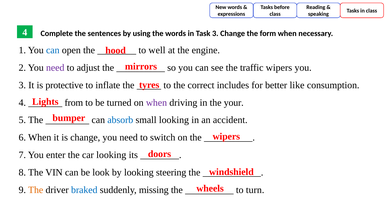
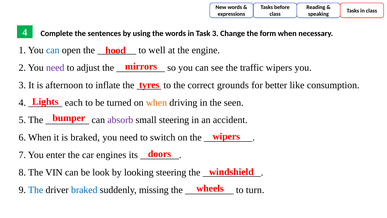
protective: protective -> afternoon (64, 85)
includes: includes -> grounds (233, 85)
from: from -> each (74, 102)
when colour: purple -> orange (156, 102)
your: your -> seen (234, 102)
absorb colour: blue -> purple (120, 120)
small looking: looking -> steering (174, 120)
is change: change -> braked (85, 137)
car looking: looking -> engines (111, 155)
The colour: orange -> blue (36, 190)
